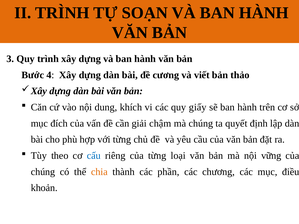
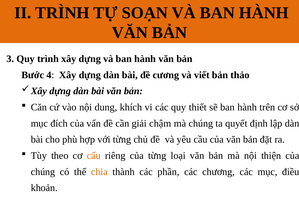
giấy: giấy -> thiết (198, 107)
cấu colour: blue -> orange (94, 156)
vững: vững -> thiện (271, 156)
